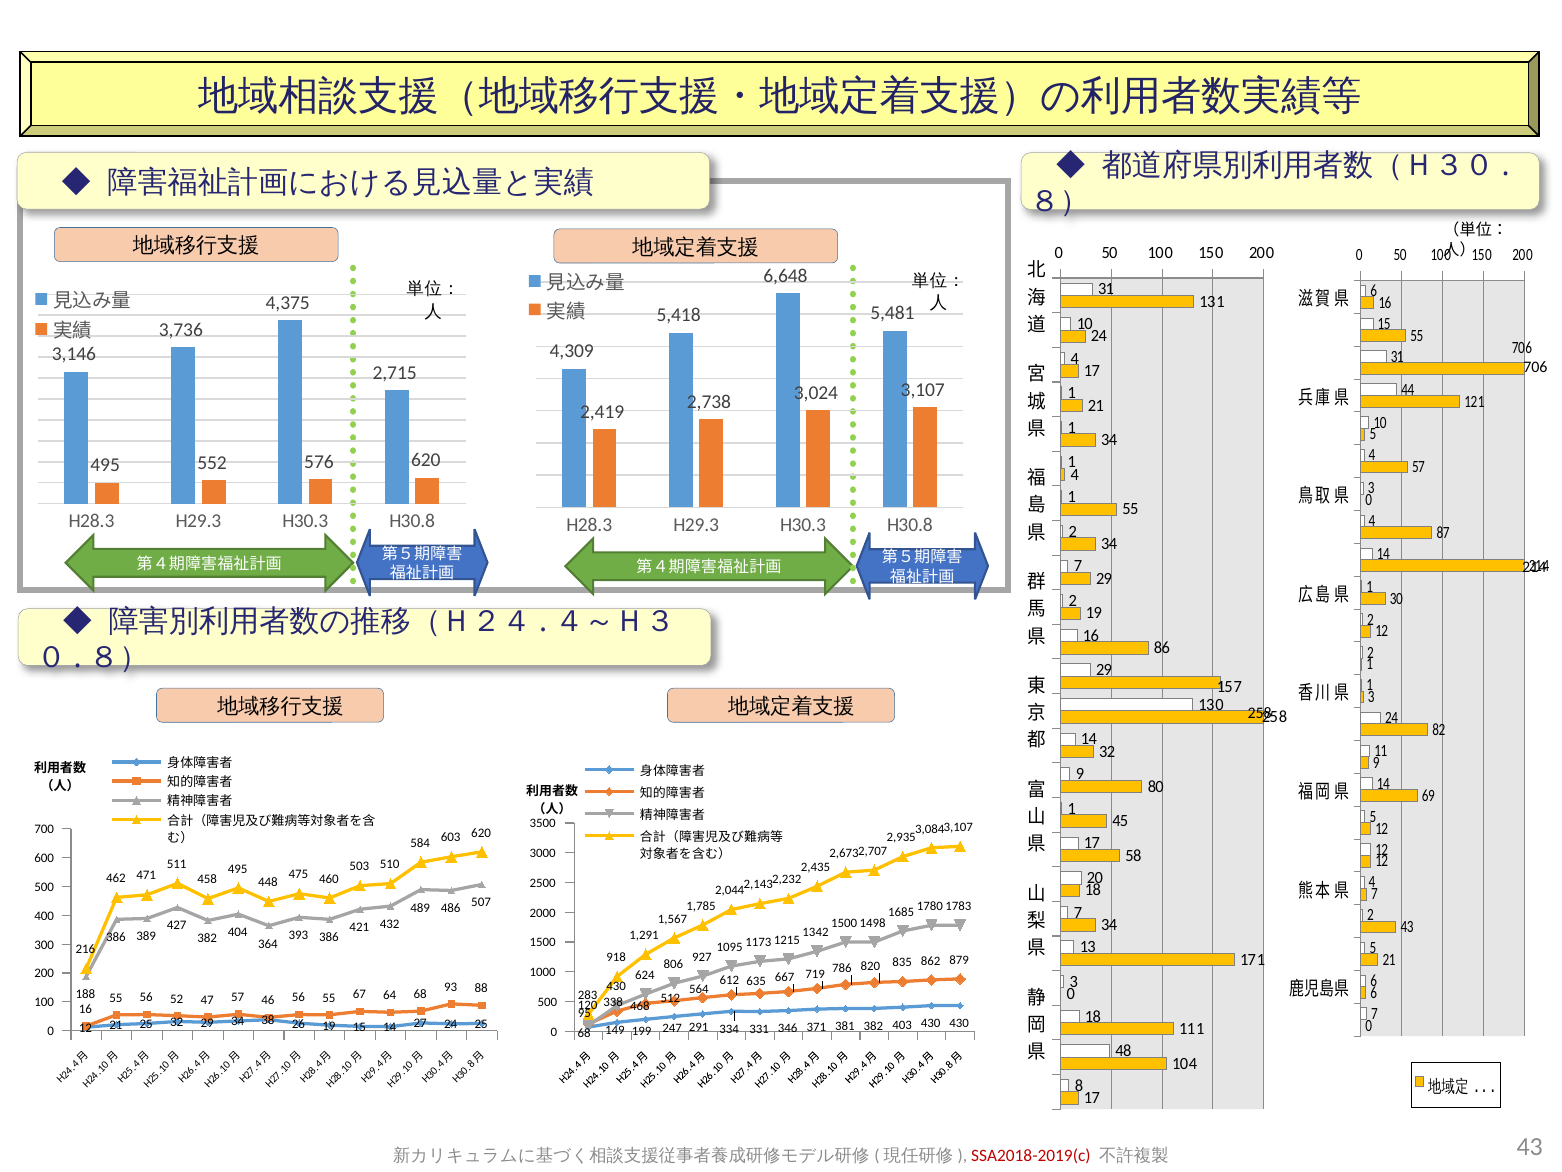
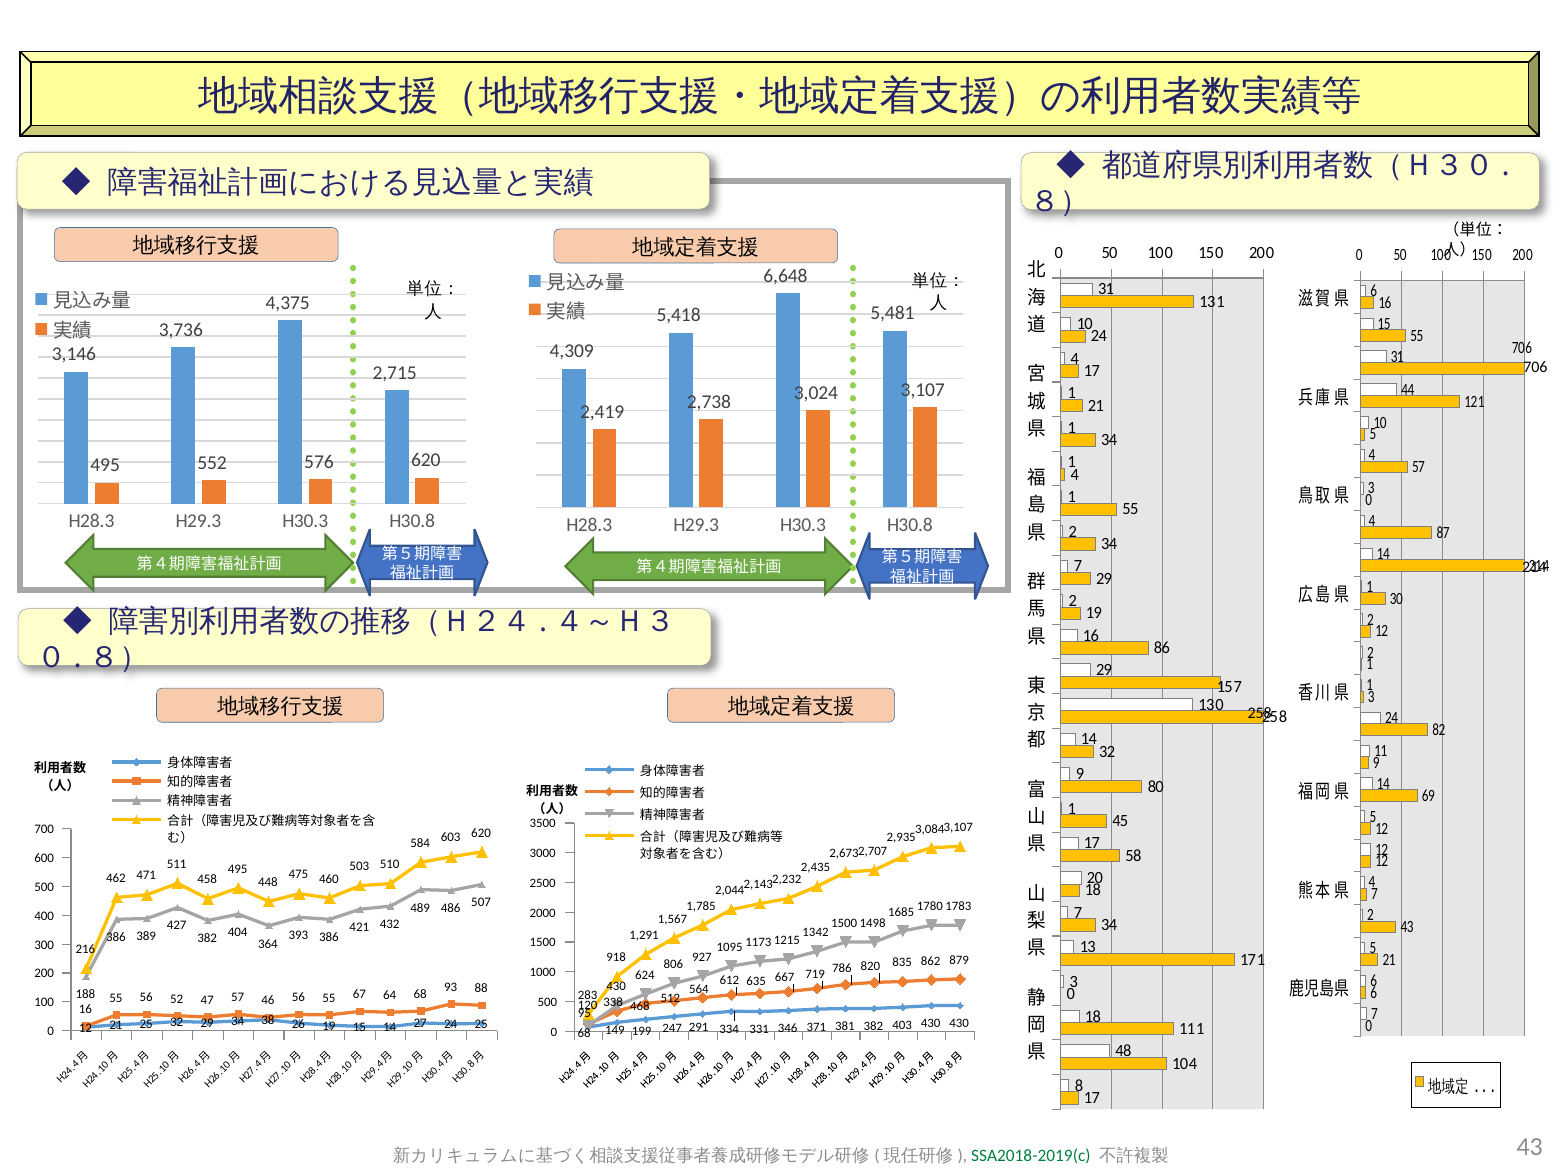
SSA2018-2019(c colour: red -> green (1031, 1155)
